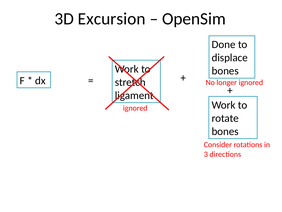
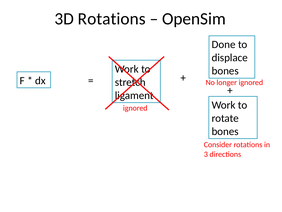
3D Excursion: Excursion -> Rotations (112, 19)
